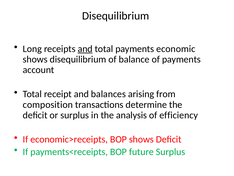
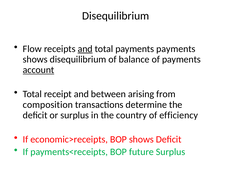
Long: Long -> Flow (32, 49)
payments economic: economic -> payments (176, 49)
account underline: none -> present (39, 70)
balances: balances -> between (108, 94)
analysis: analysis -> country (131, 115)
